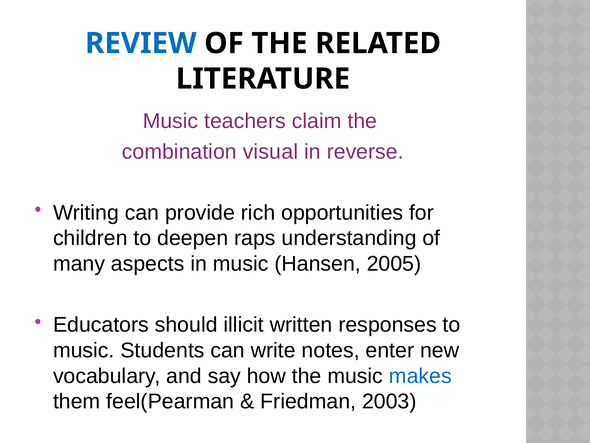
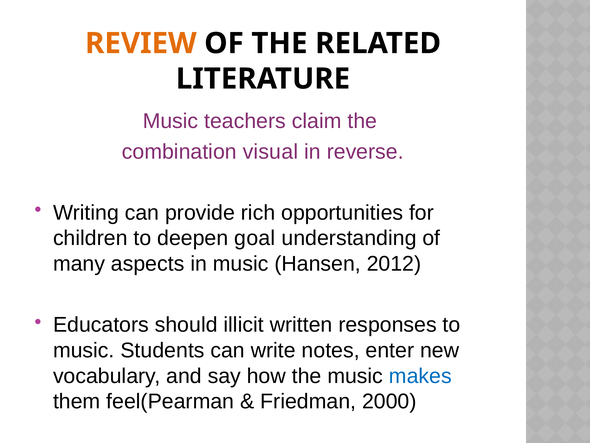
REVIEW colour: blue -> orange (141, 43)
raps: raps -> goal (255, 238)
2005: 2005 -> 2012 (394, 264)
2003: 2003 -> 2000 (389, 401)
